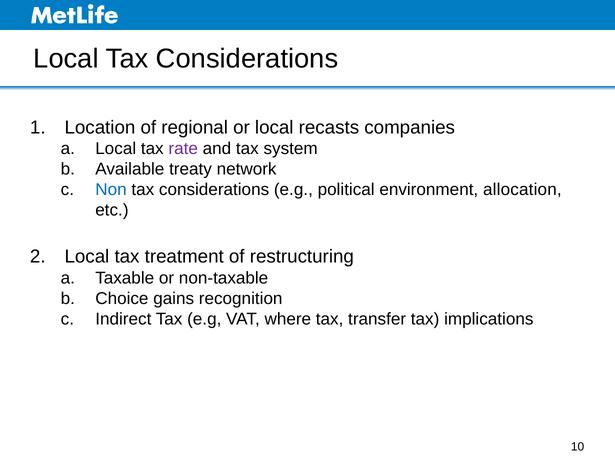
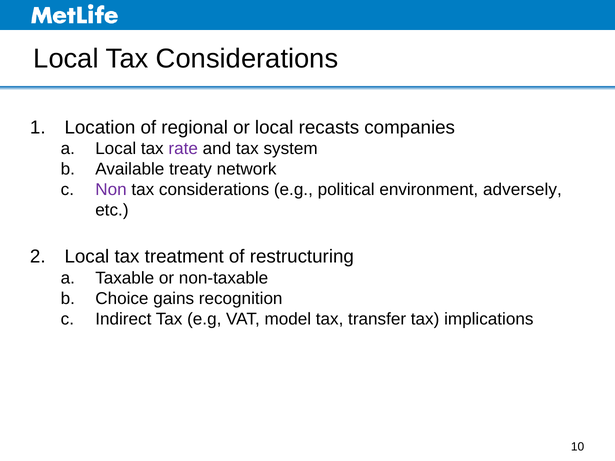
Non colour: blue -> purple (111, 190)
allocation: allocation -> adversely (522, 190)
where: where -> model (288, 319)
